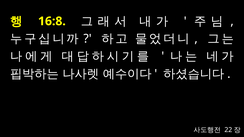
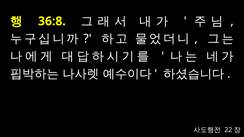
16:8: 16:8 -> 36:8 (52, 21)
